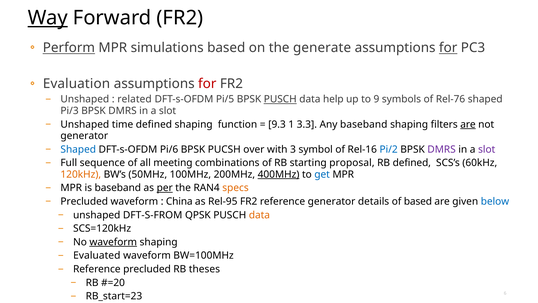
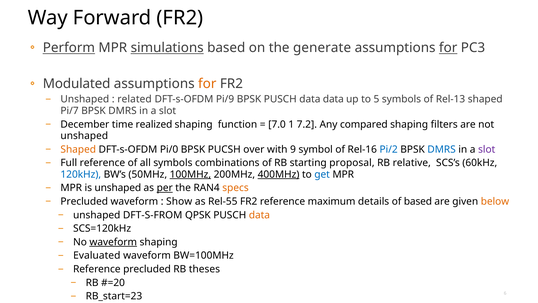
Way underline: present -> none (48, 18)
simulations underline: none -> present (167, 48)
Evaluation: Evaluation -> Modulated (77, 84)
for colour: red -> orange (207, 84)
Pi/5: Pi/5 -> Pi/9 (225, 99)
PUSCH underline: present -> none (280, 99)
data help: help -> data (333, 99)
9: 9 -> 5 (376, 99)
Rel-76: Rel-76 -> Rel-13 (450, 99)
Pi/3: Pi/3 -> Pi/7 (70, 111)
Unshaped: Unshaped -> December (85, 124)
time defined: defined -> realized (154, 124)
9.3: 9.3 -> 7.0 (277, 124)
3.3: 3.3 -> 7.2 (307, 124)
Any baseband: baseband -> compared (364, 124)
are underline: present -> none (468, 124)
generator: generator -> unshaped (84, 136)
Shaped colour: blue -> orange (78, 149)
Pi/6: Pi/6 -> Pi/0 (169, 149)
3: 3 -> 9 (293, 149)
DMRS colour: purple -> blue (442, 149)
Full sequence: sequence -> reference (102, 163)
all meeting: meeting -> symbols (173, 163)
RB defined: defined -> relative (412, 163)
120kHz colour: orange -> blue (81, 174)
100MHz underline: none -> present (190, 174)
is baseband: baseband -> unshaped (118, 188)
China: China -> Show (179, 201)
Rel-95: Rel-95 -> Rel-55 (223, 201)
reference generator: generator -> maximum (332, 201)
below colour: blue -> orange (495, 201)
